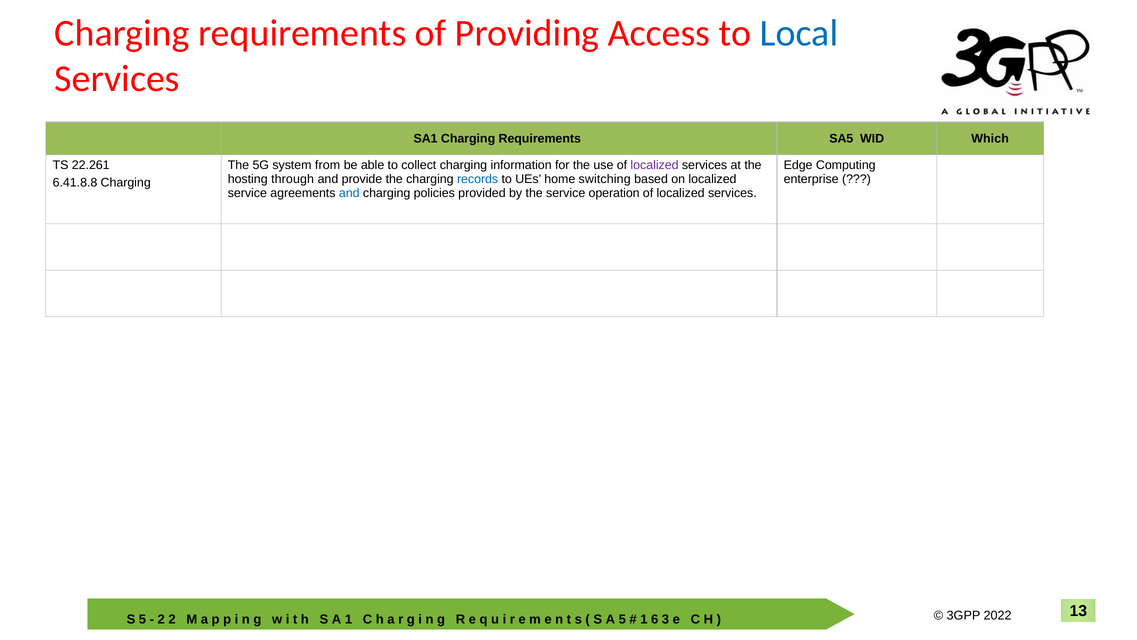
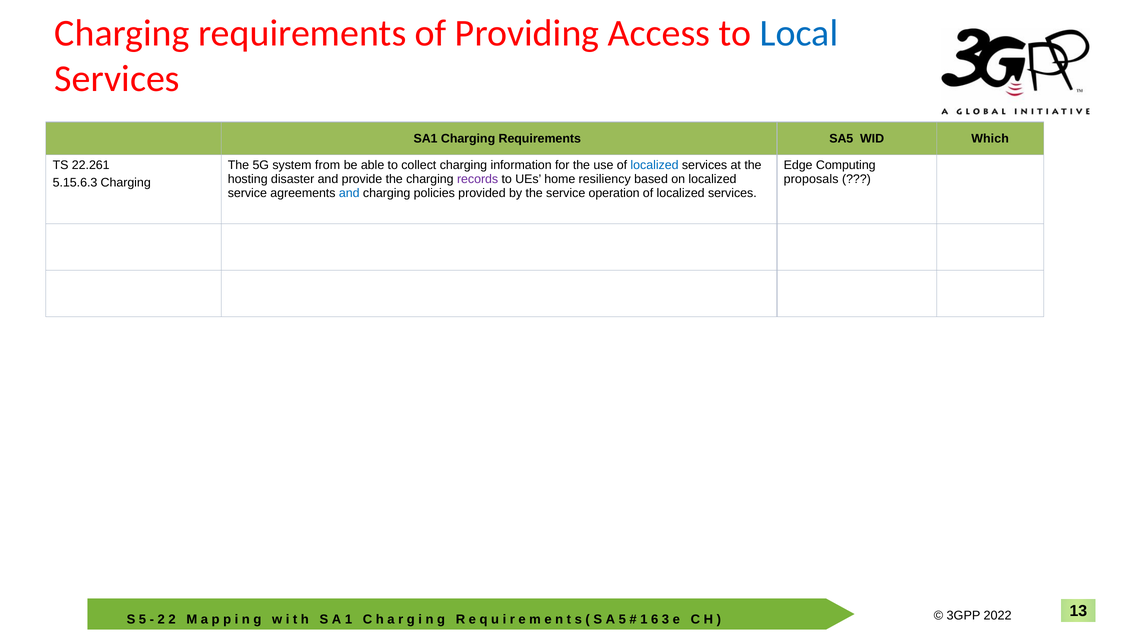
localized colour: purple -> blue (655, 165)
through: through -> disaster (293, 179)
records colour: blue -> purple (478, 179)
switching: switching -> resiliency (605, 179)
enterprise: enterprise -> proposals (811, 179)
6.41.8.8: 6.41.8.8 -> 5.15.6.3 (75, 183)
